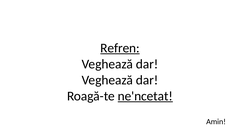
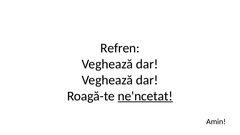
Refren underline: present -> none (120, 48)
